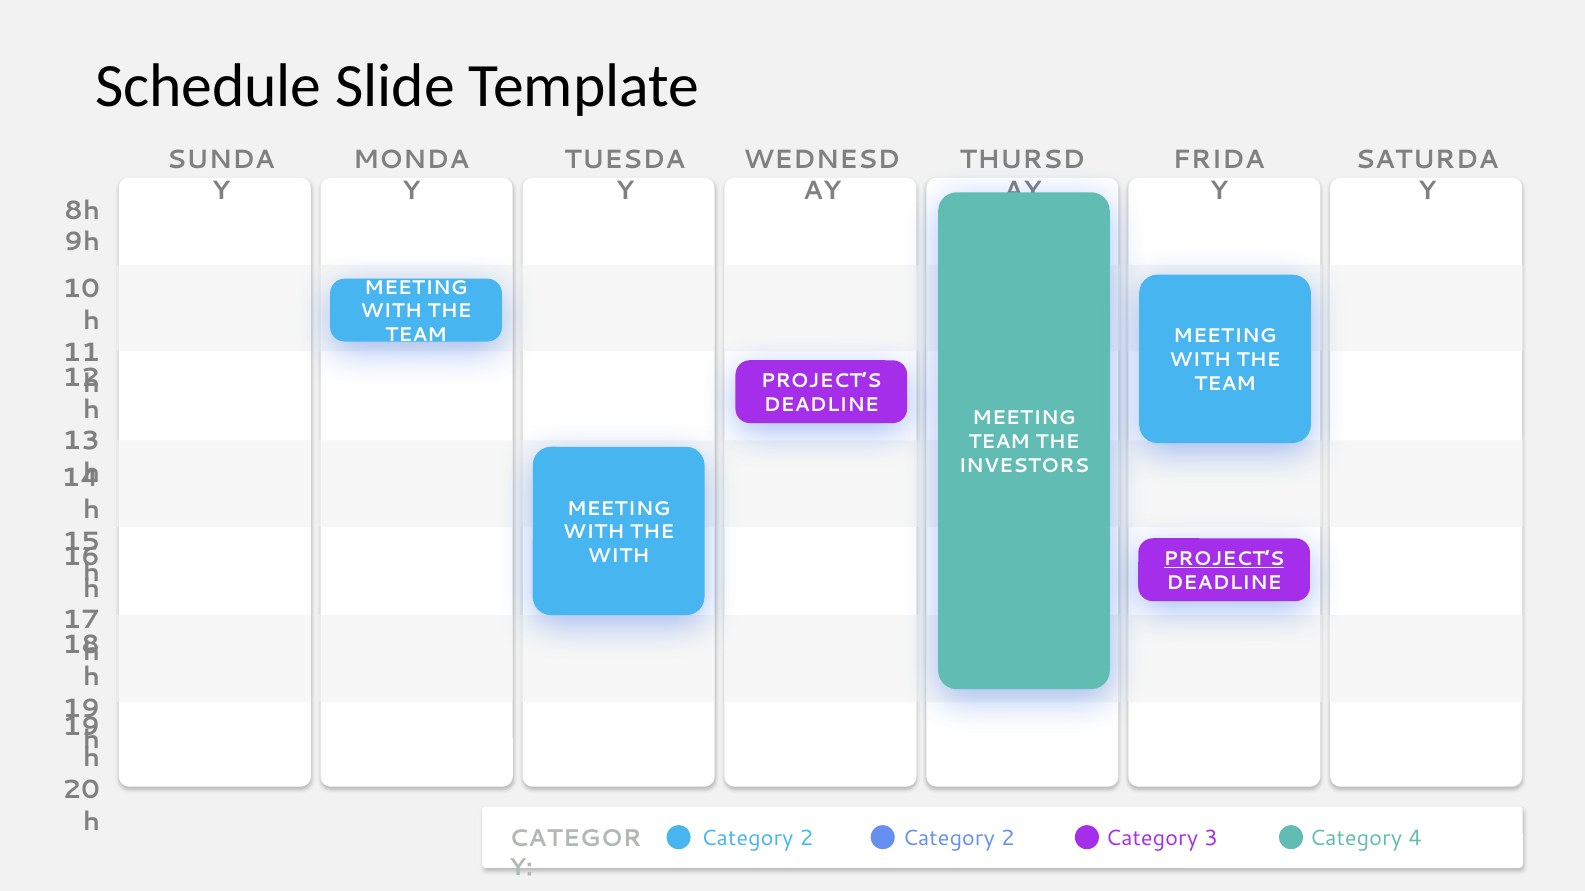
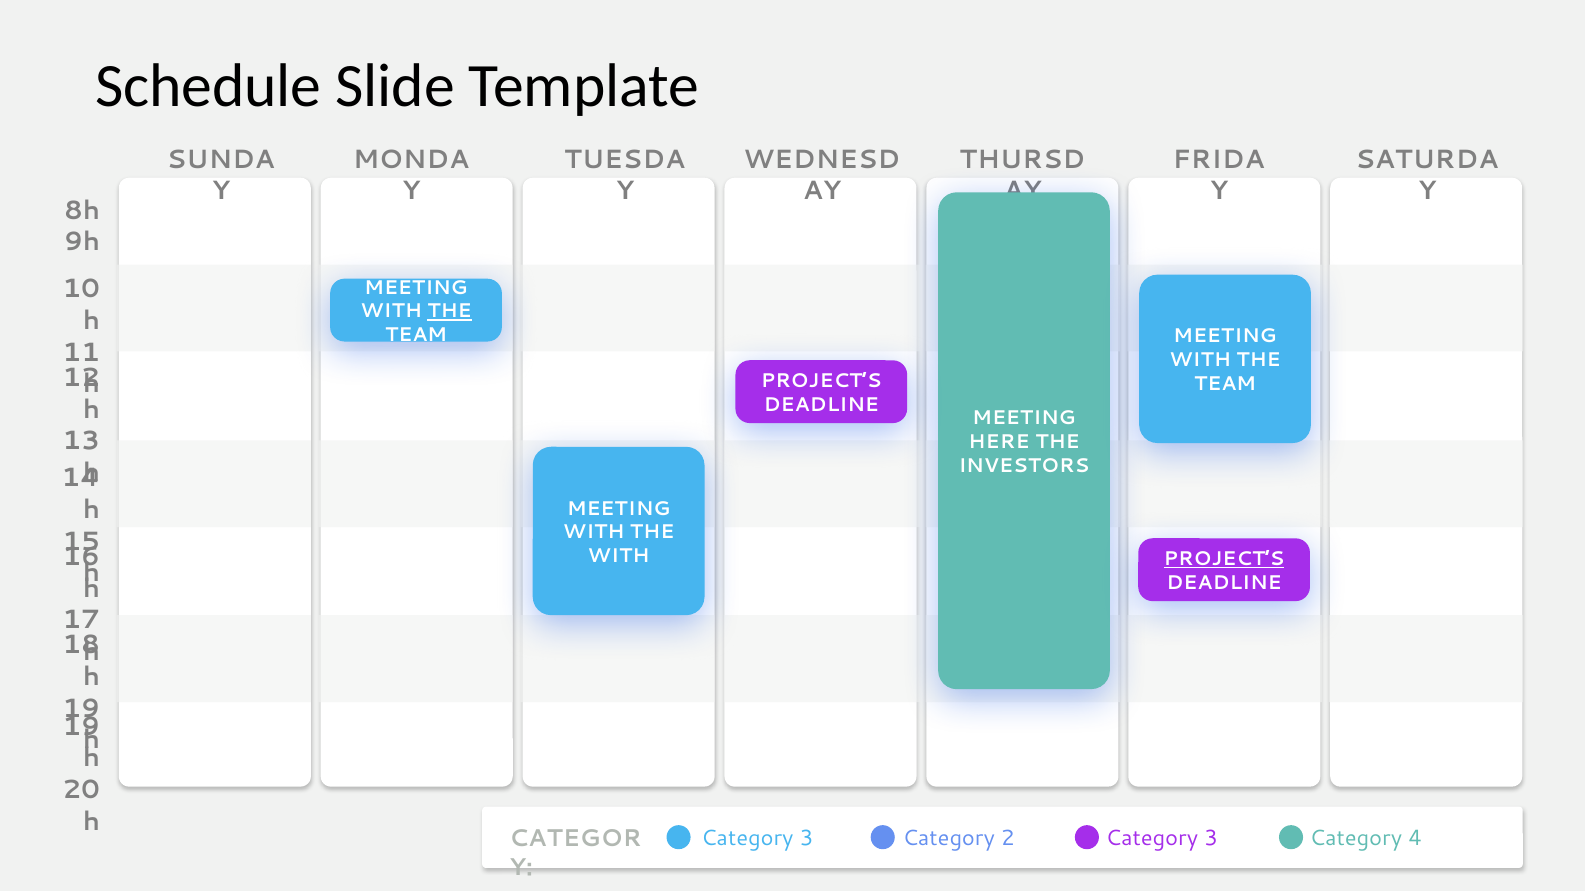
THE underline: none -> present (449, 312)
TEAM: TEAM -> HERE (999, 442)
2: 2 -> 3 (807, 839)
